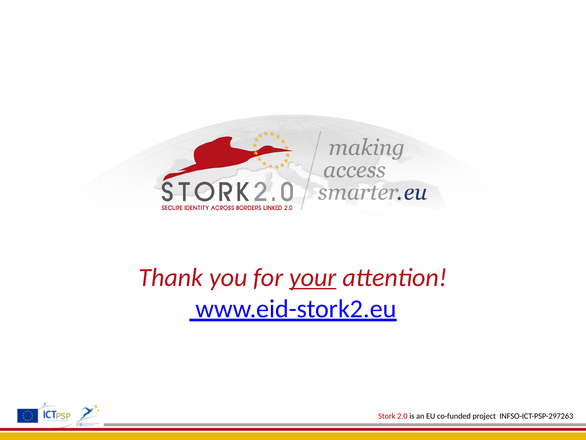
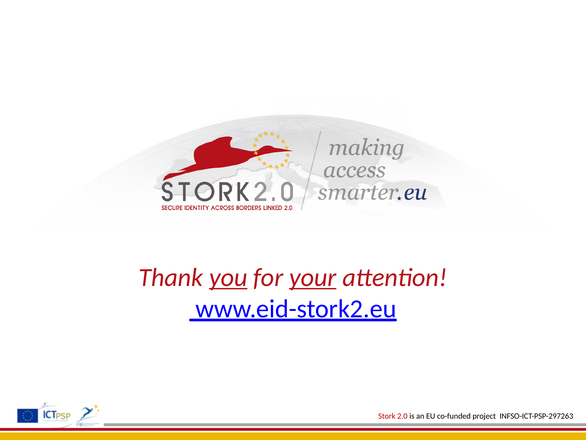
you underline: none -> present (228, 277)
